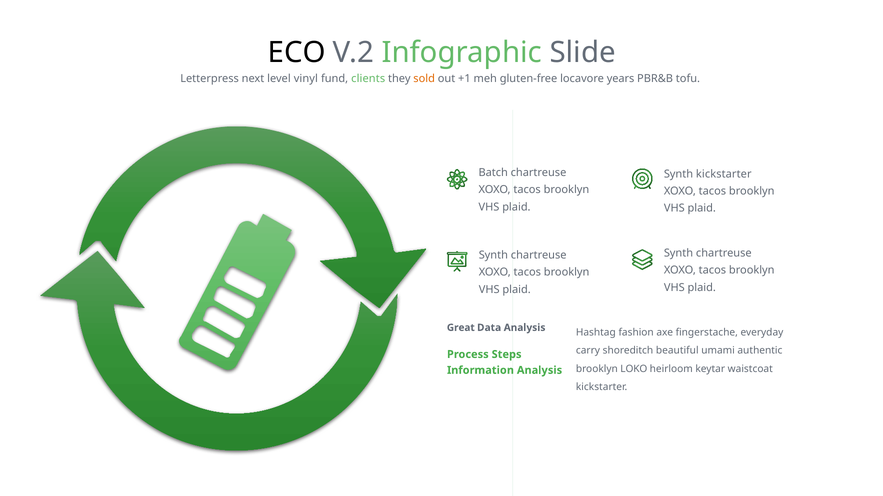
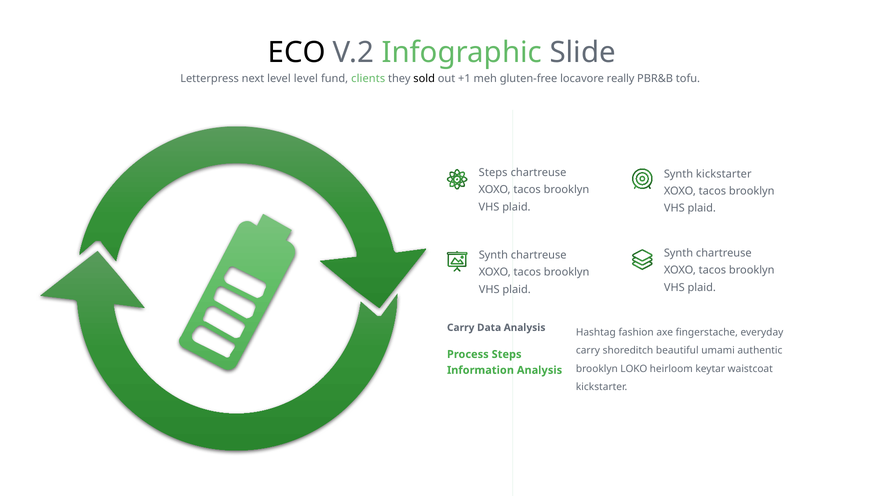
level vinyl: vinyl -> level (306, 79)
sold colour: orange -> black (424, 79)
years: years -> really (621, 79)
Batch: Batch -> Steps (493, 173)
Great: Great -> Carry (461, 328)
